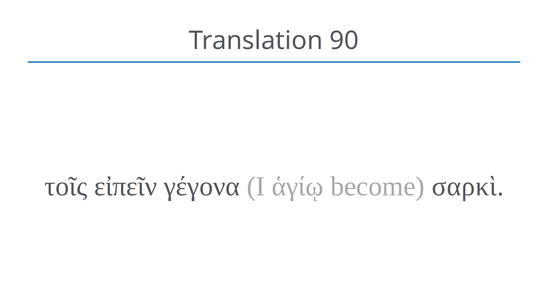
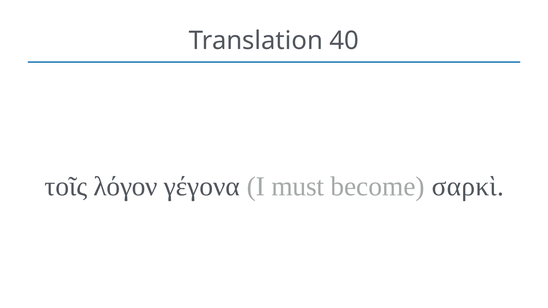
90: 90 -> 40 (344, 41)
εἰπεῖν: εἰπεῖν -> λόγον (126, 187)
ἁγίῳ: ἁγίῳ -> must (298, 187)
